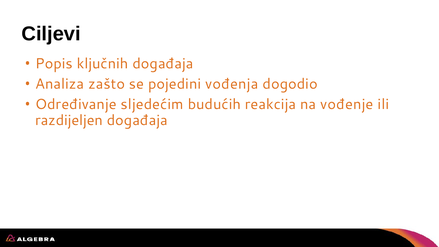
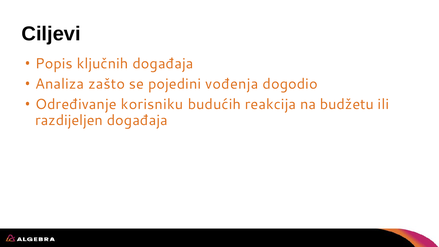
sljedećim: sljedećim -> korisniku (152, 104)
vođenje: vođenje -> budžetu (347, 104)
